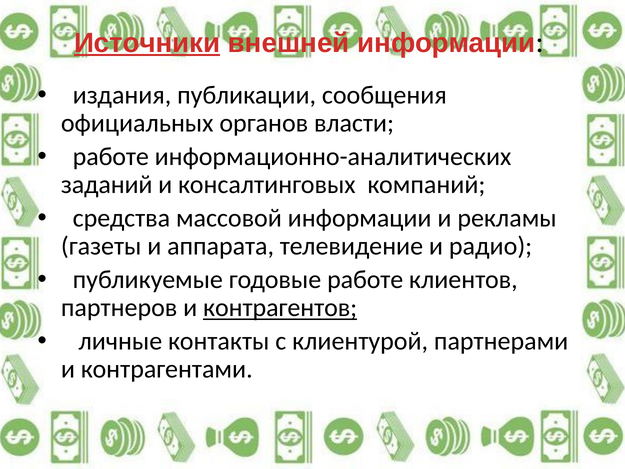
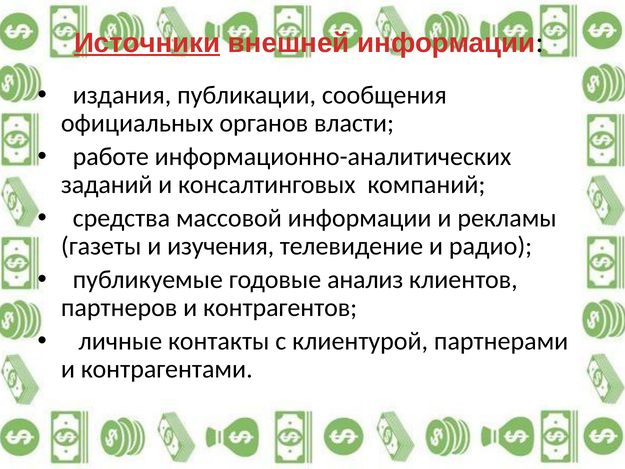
аппарата: аппарата -> изучения (221, 246)
годовые работе: работе -> анализ (365, 280)
контрагентов underline: present -> none (280, 308)
